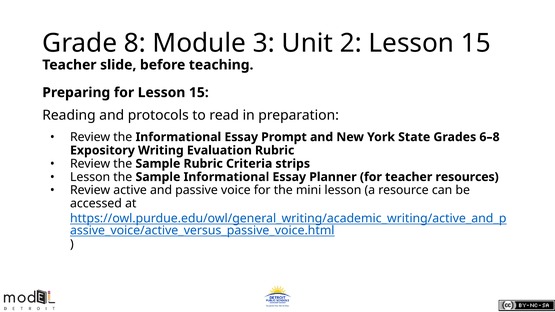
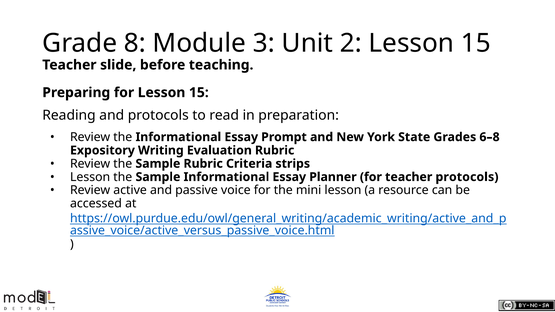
teacher resources: resources -> protocols (467, 177)
